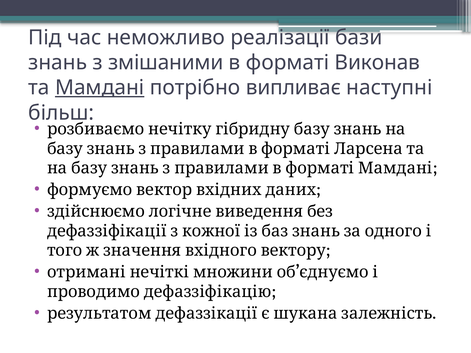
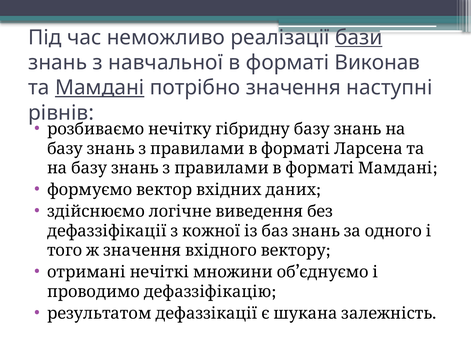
бази underline: none -> present (359, 38)
змішаними: змішаними -> навчальної (166, 63)
випливає: випливає -> значення (293, 88)
більш: більш -> рівнів (61, 113)
